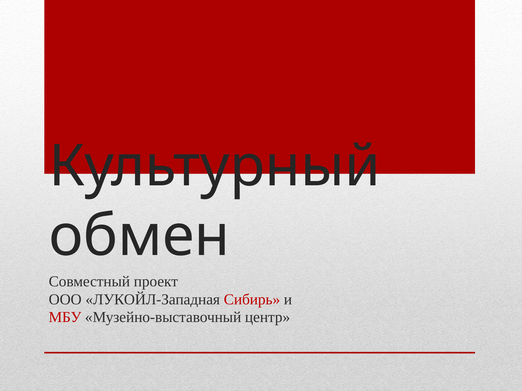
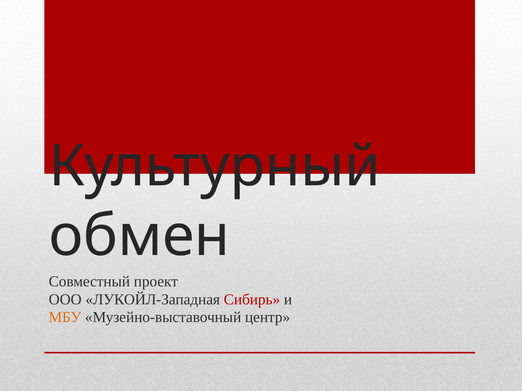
МБУ colour: red -> orange (65, 318)
